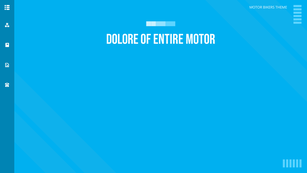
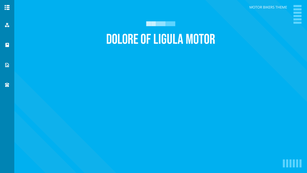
Entire: Entire -> Ligula (168, 39)
